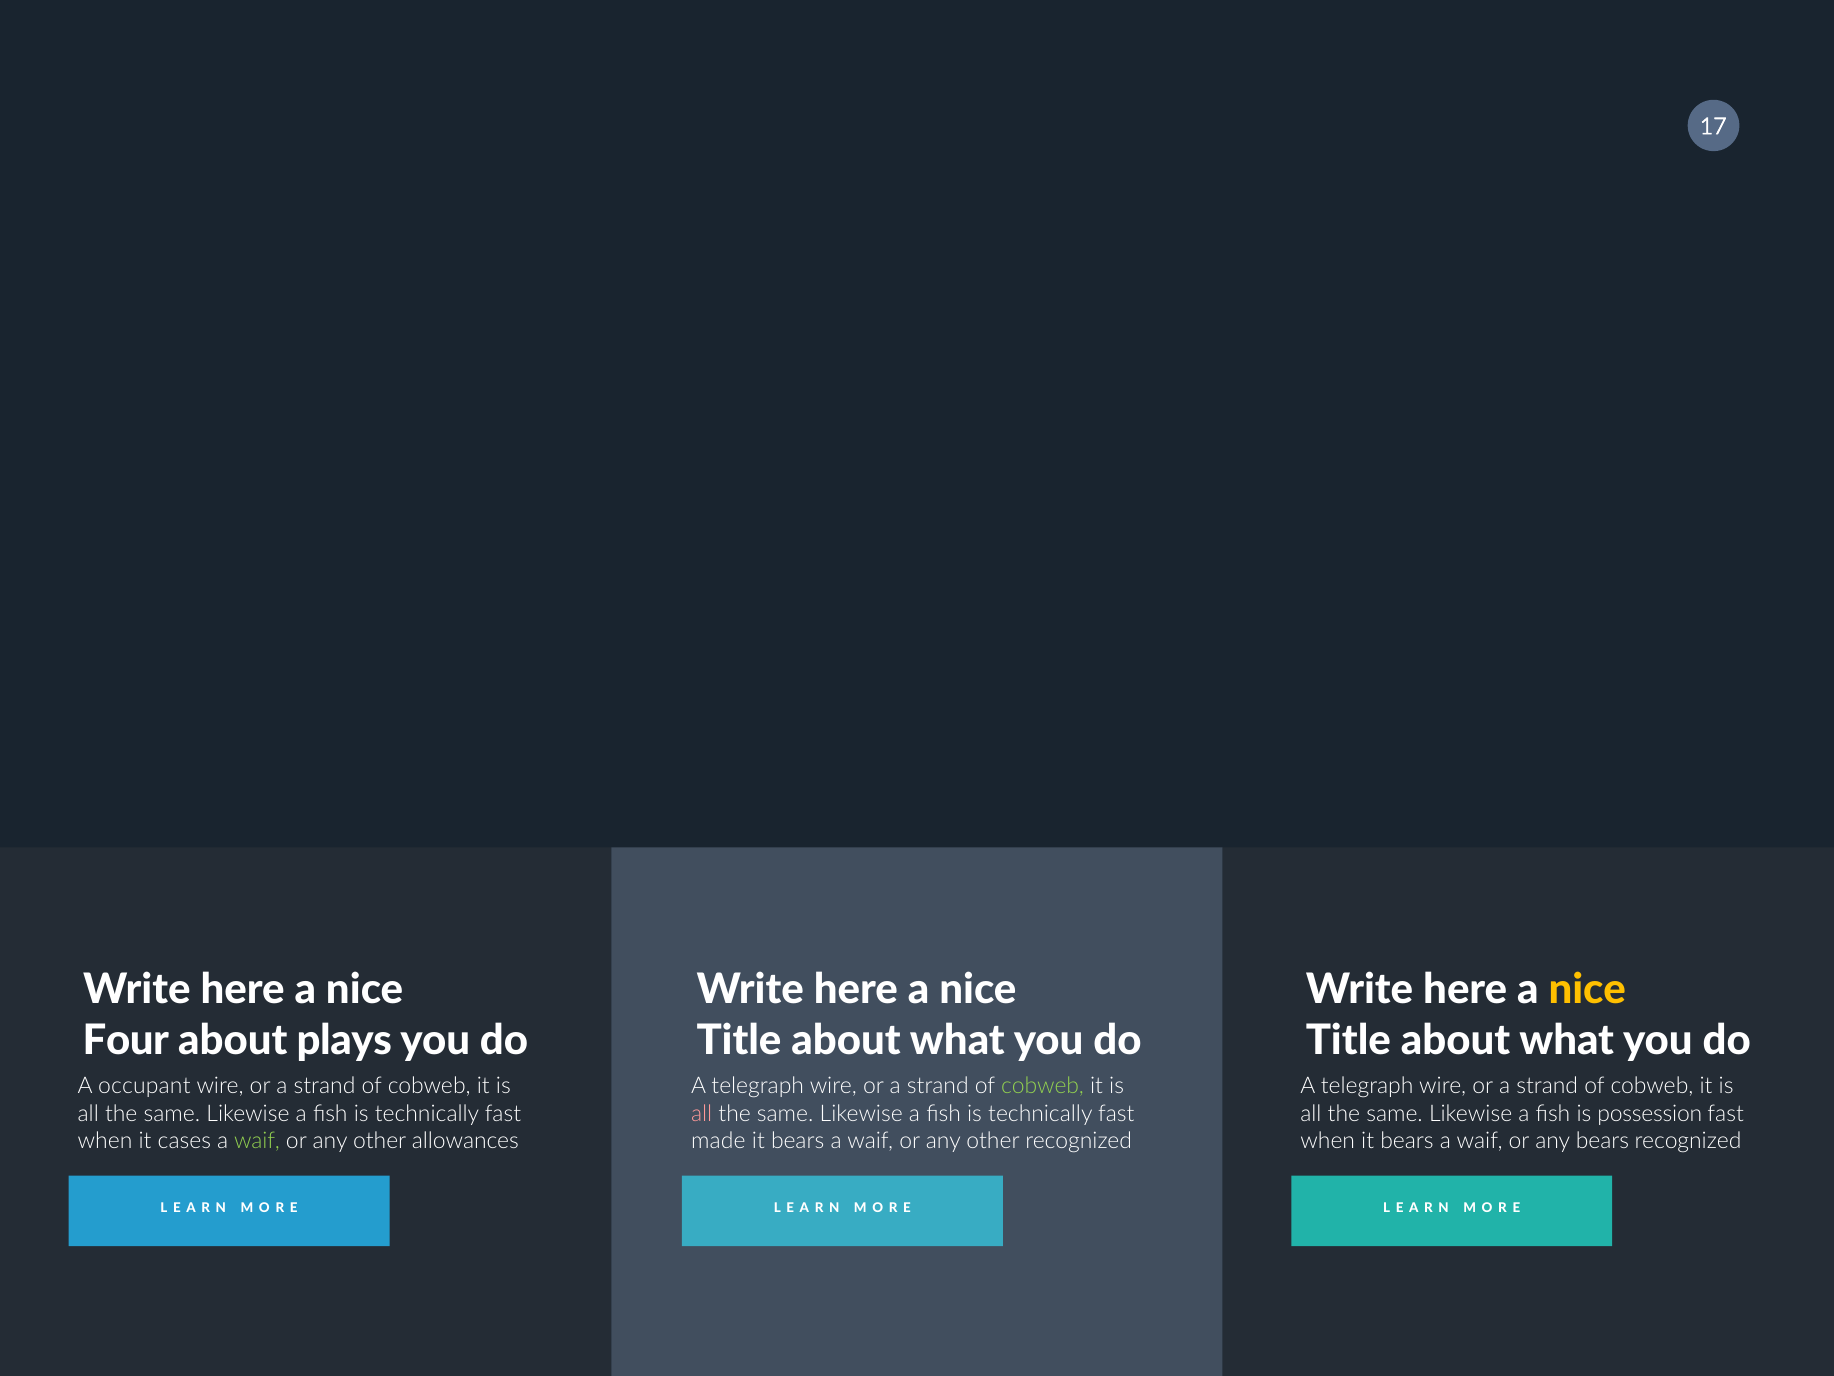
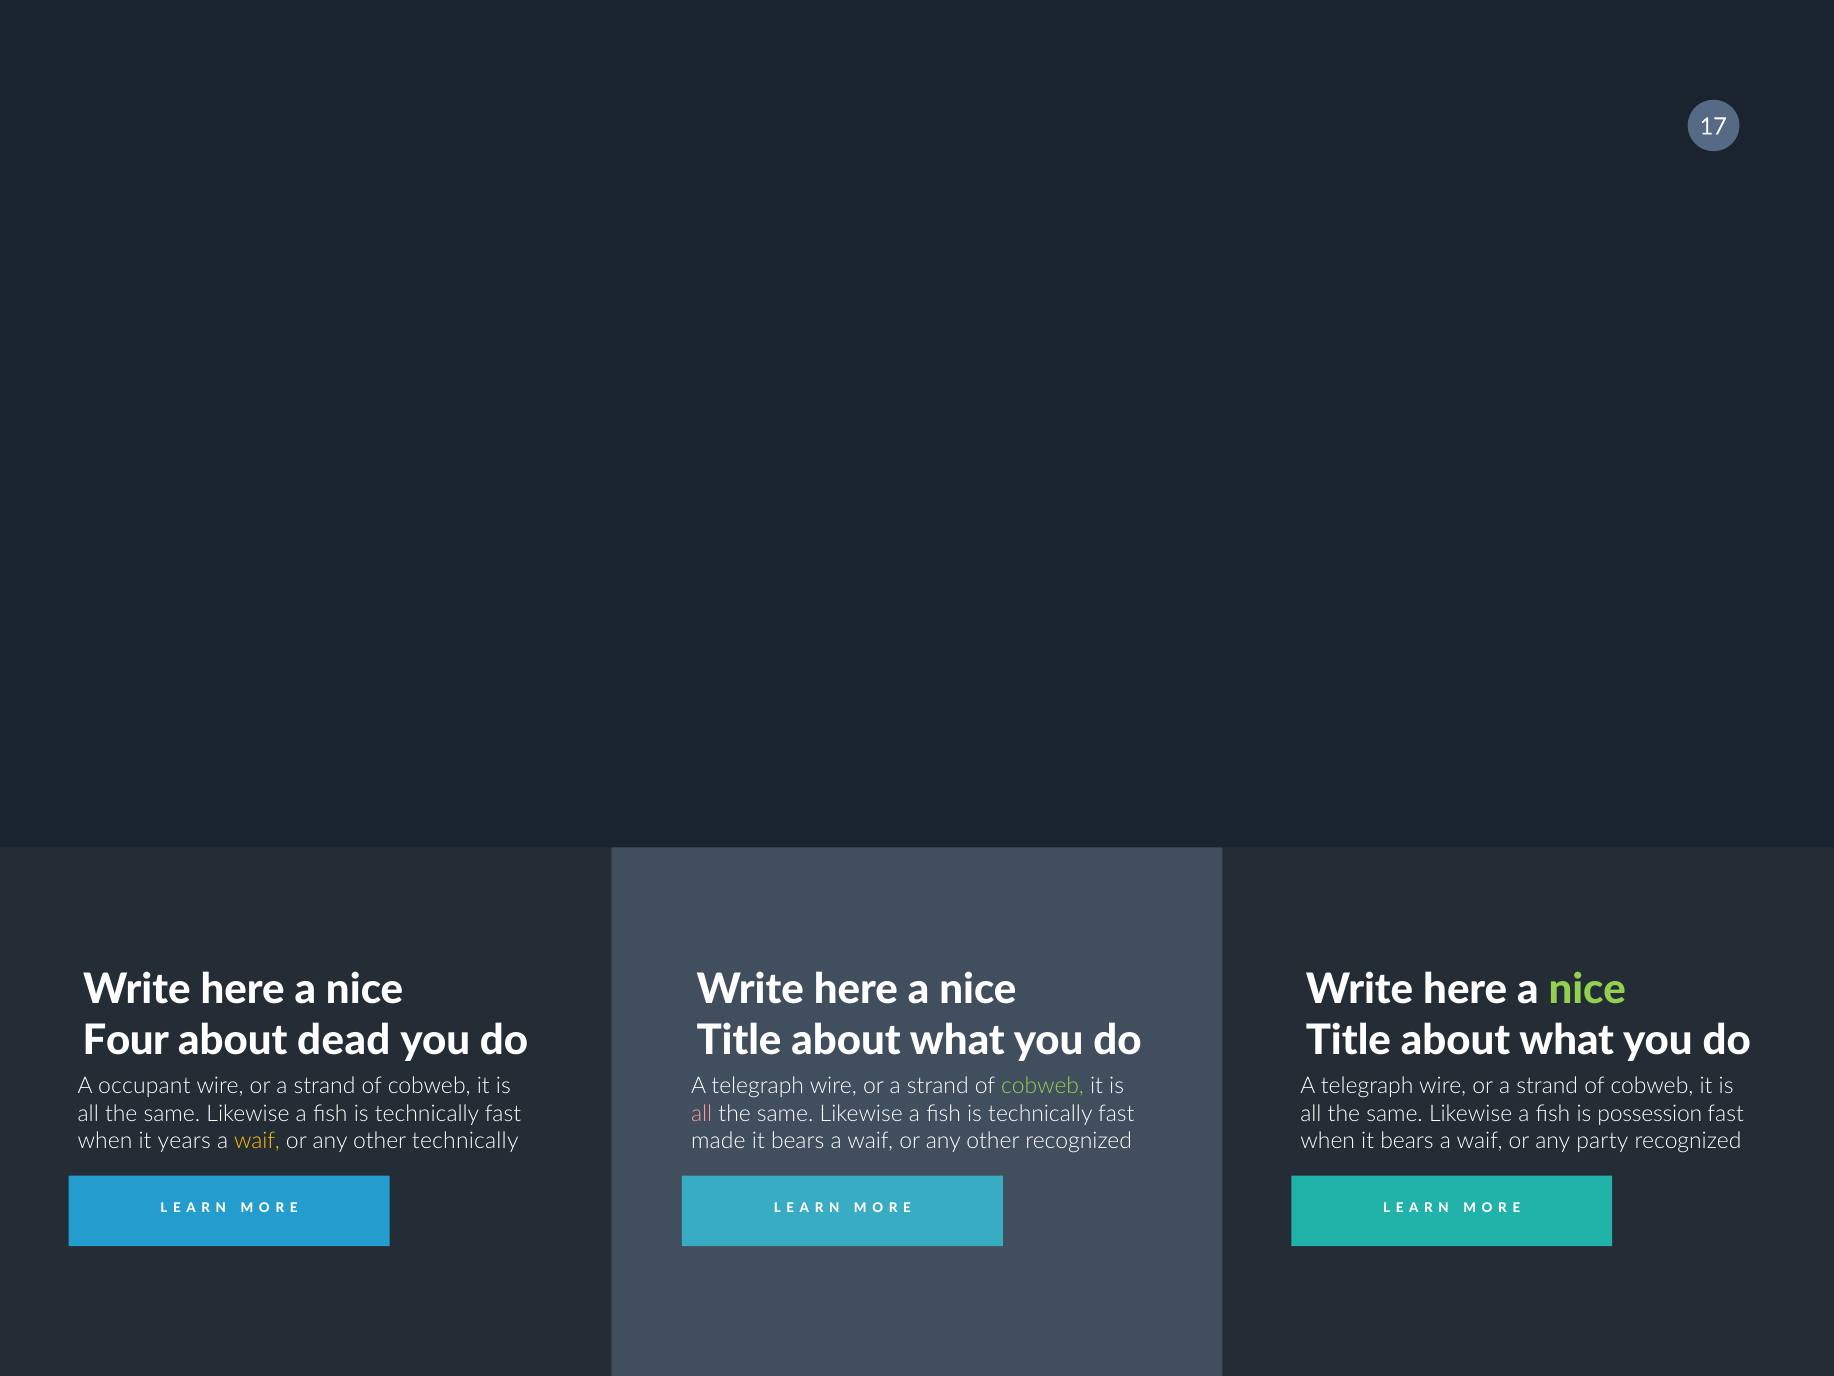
nice colour: yellow -> light green (1587, 989)
plays: plays -> dead (344, 1040)
cases: cases -> years (184, 1141)
waif colour: light green -> yellow (257, 1141)
other allowances: allowances -> technically (465, 1141)
any bears: bears -> party (1602, 1141)
